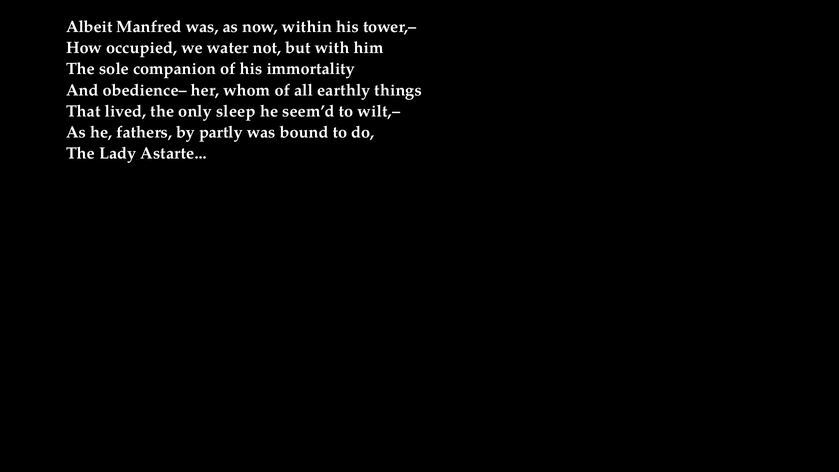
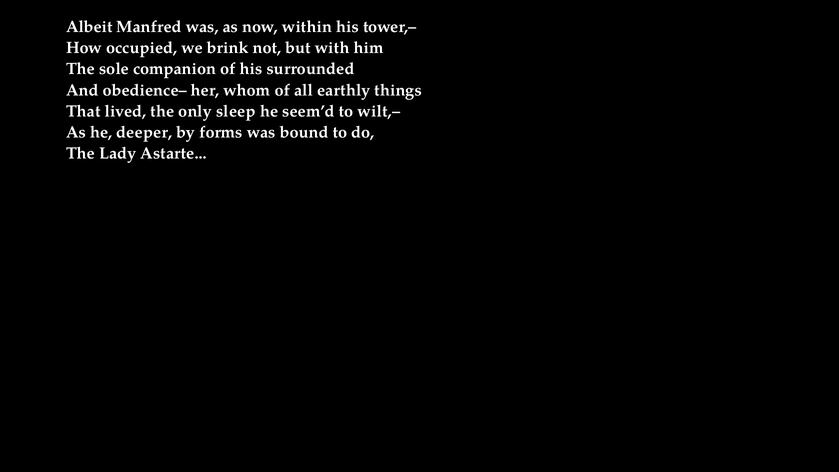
water: water -> brink (228, 48)
immortality: immortality -> surrounded (311, 69)
fathers: fathers -> deeper (144, 132)
partly: partly -> forms (221, 132)
